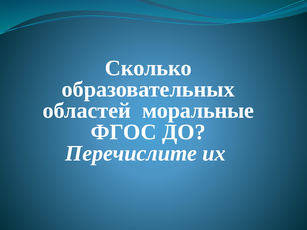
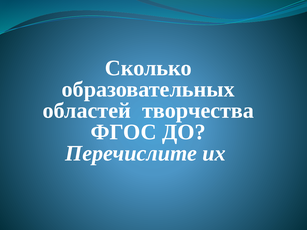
моральные: моральные -> творчества (198, 111)
